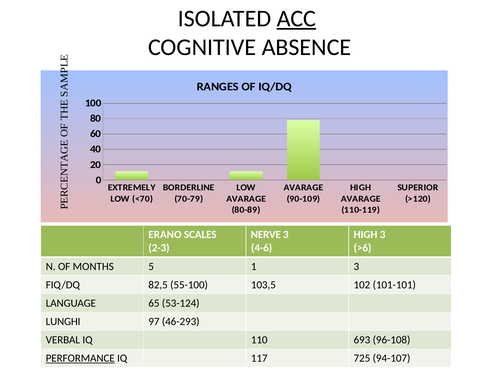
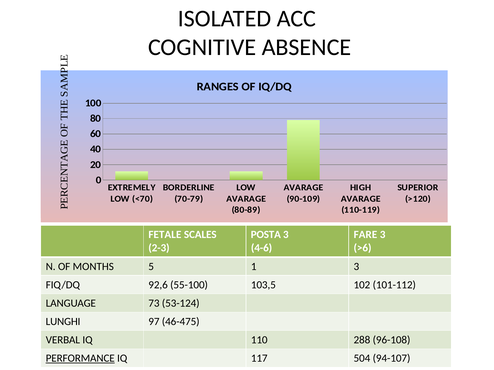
ACC underline: present -> none (296, 19)
ERANO: ERANO -> FETALE (165, 235)
NERVE: NERVE -> POSTA (266, 235)
HIGH: HIGH -> FARE (365, 235)
82,5: 82,5 -> 92,6 (158, 285)
101-101: 101-101 -> 101-112 (394, 285)
65: 65 -> 73 (154, 304)
46-293: 46-293 -> 46-475 (181, 322)
693: 693 -> 288 (362, 340)
725: 725 -> 504 (362, 359)
